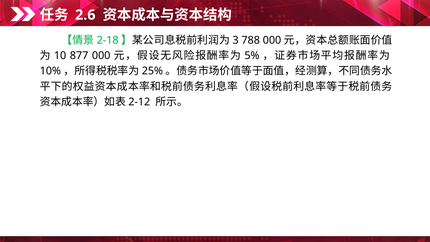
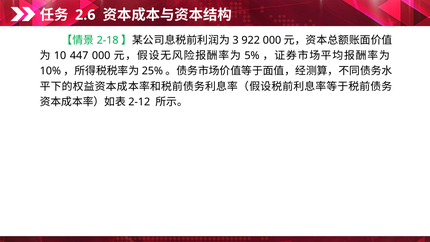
788: 788 -> 922 (251, 40)
877: 877 -> 447 (79, 56)
